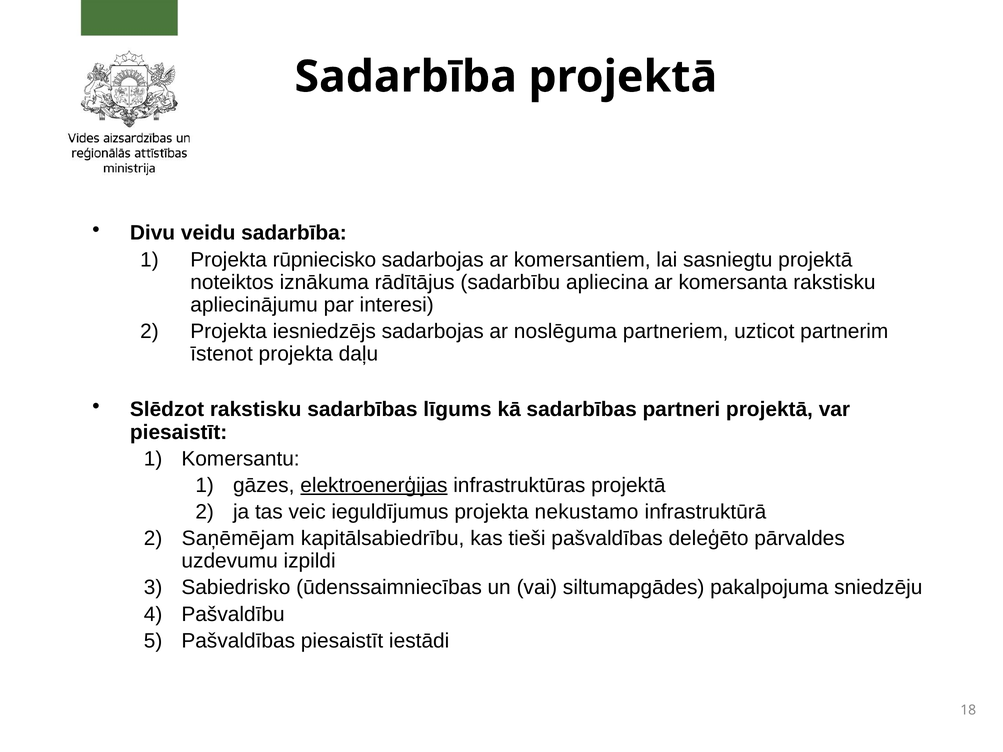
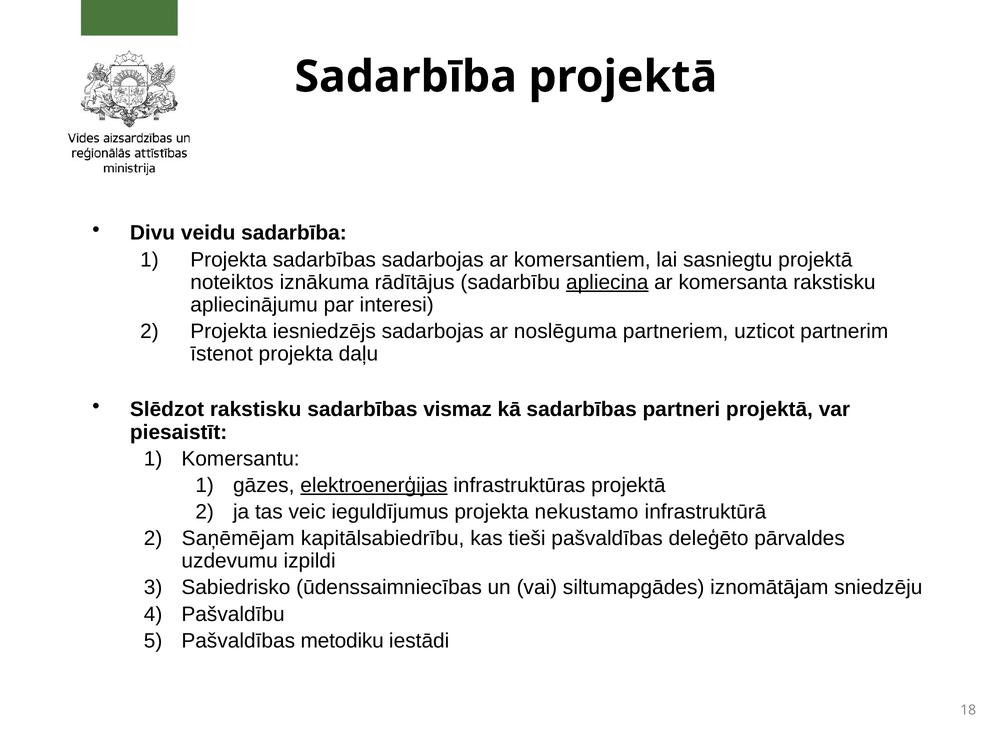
Projekta rūpniecisko: rūpniecisko -> sadarbības (324, 260)
apliecina underline: none -> present (607, 282)
līgums: līgums -> vismaz (458, 410)
pakalpojuma: pakalpojuma -> iznomātājam (769, 588)
Pašvaldības piesaistīt: piesaistīt -> metodiku (342, 641)
